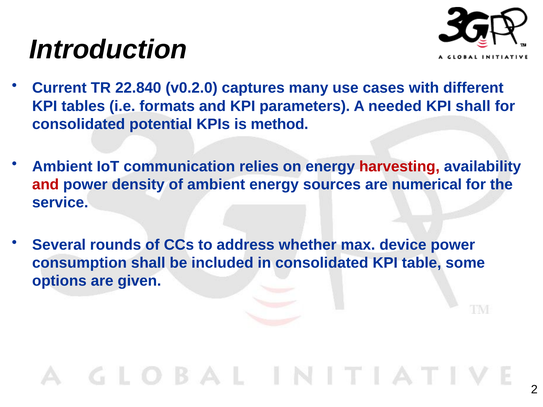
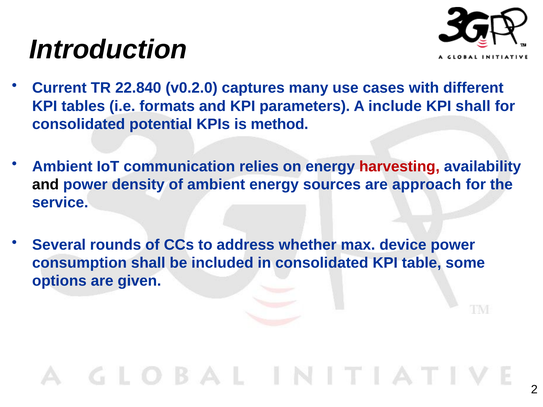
needed: needed -> include (395, 106)
and colour: red -> black (46, 185)
numerical: numerical -> approach (427, 185)
